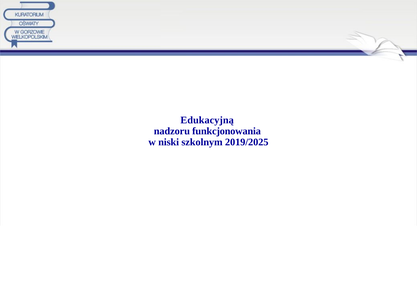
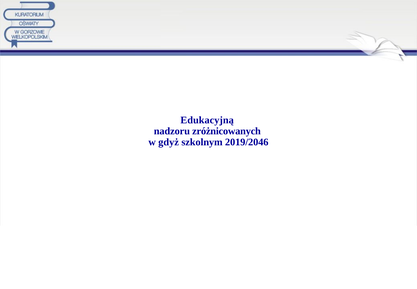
funkcjonowania: funkcjonowania -> zróżnicowanych (227, 131)
niski: niski -> gdyż (169, 142)
2019/2025: 2019/2025 -> 2019/2046 (247, 142)
